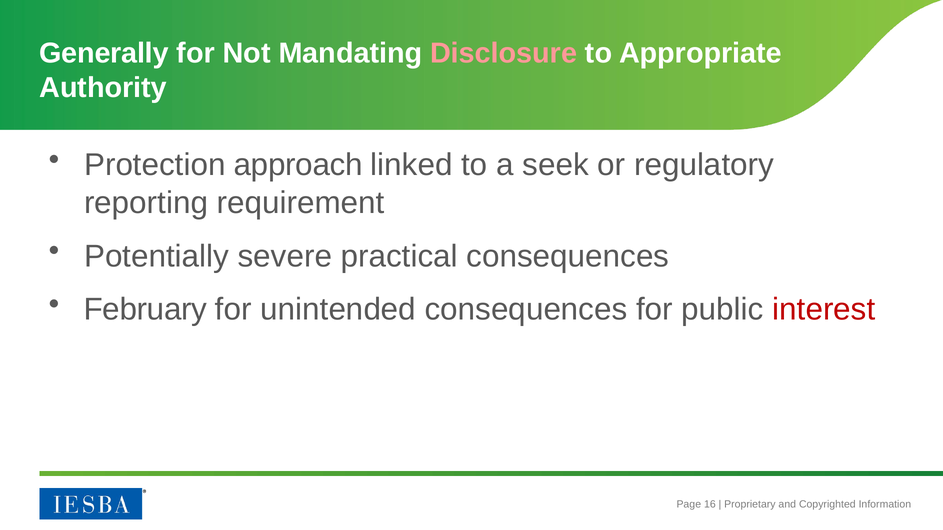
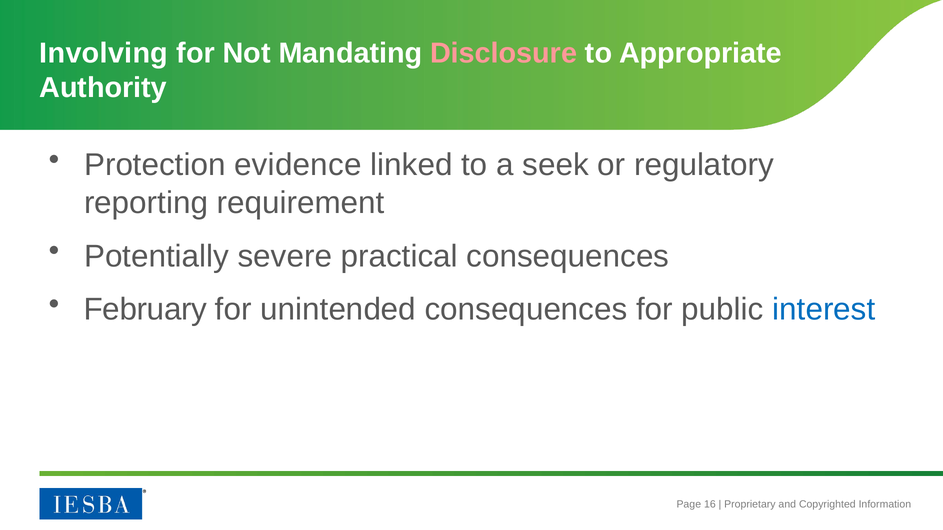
Generally: Generally -> Involving (104, 53)
approach: approach -> evidence (298, 165)
interest colour: red -> blue (824, 310)
